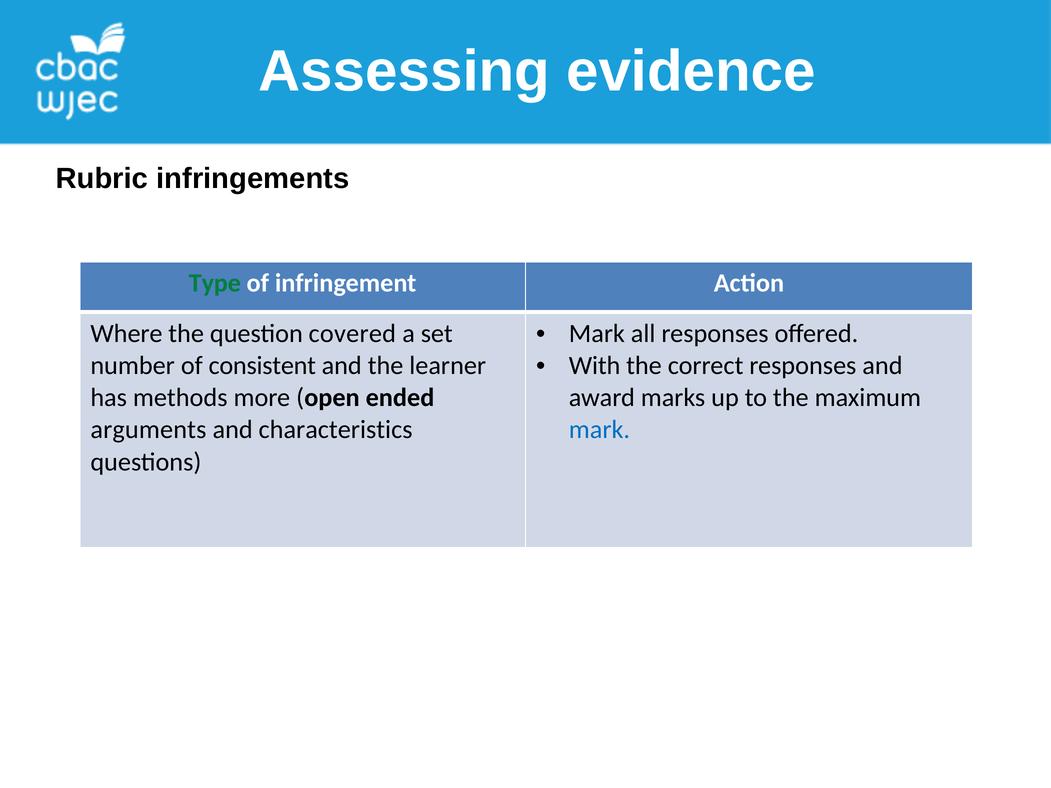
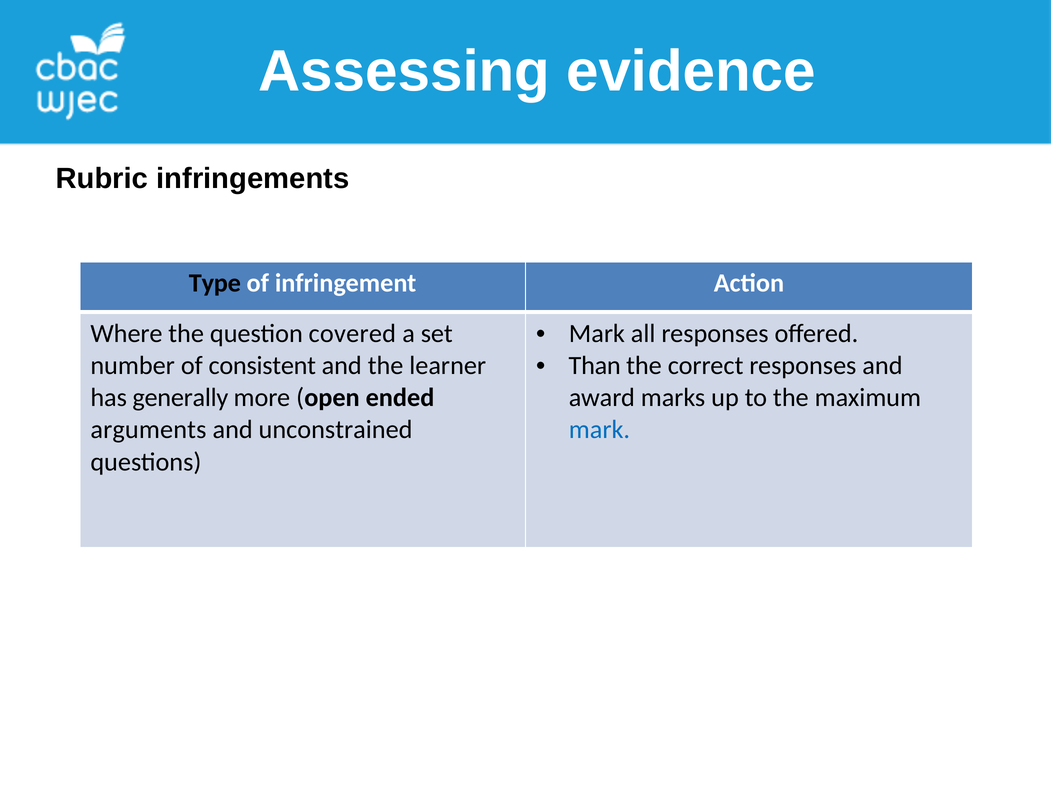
Type colour: green -> black (215, 283)
With: With -> Than (595, 366)
methods: methods -> generally (180, 398)
characteristics: characteristics -> unconstrained (336, 430)
